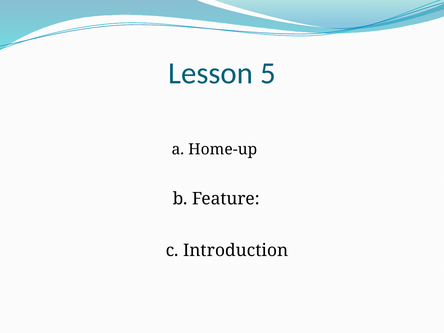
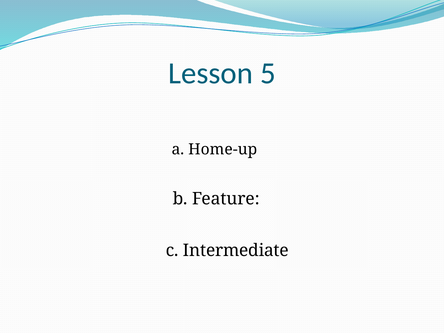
Introduction: Introduction -> Intermediate (236, 251)
